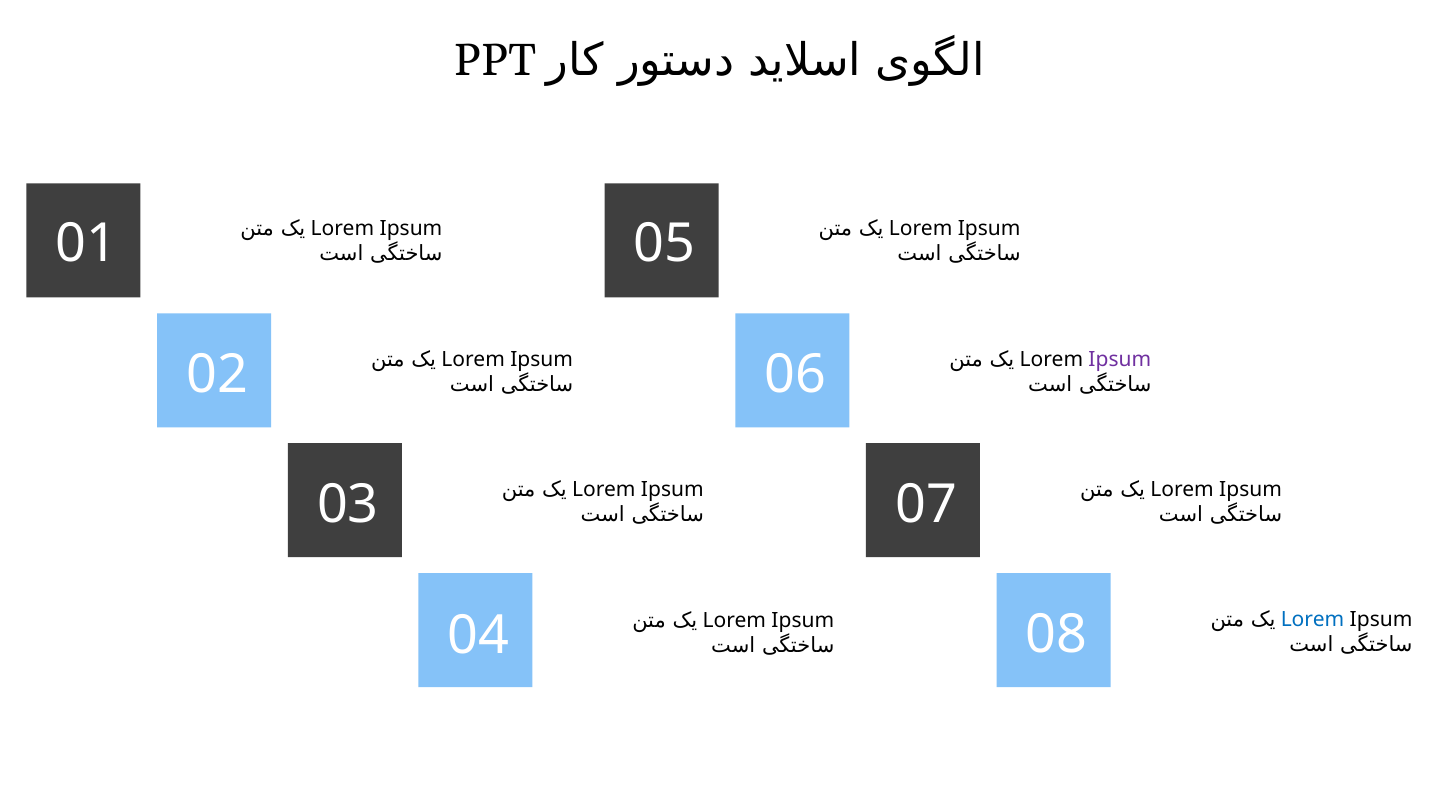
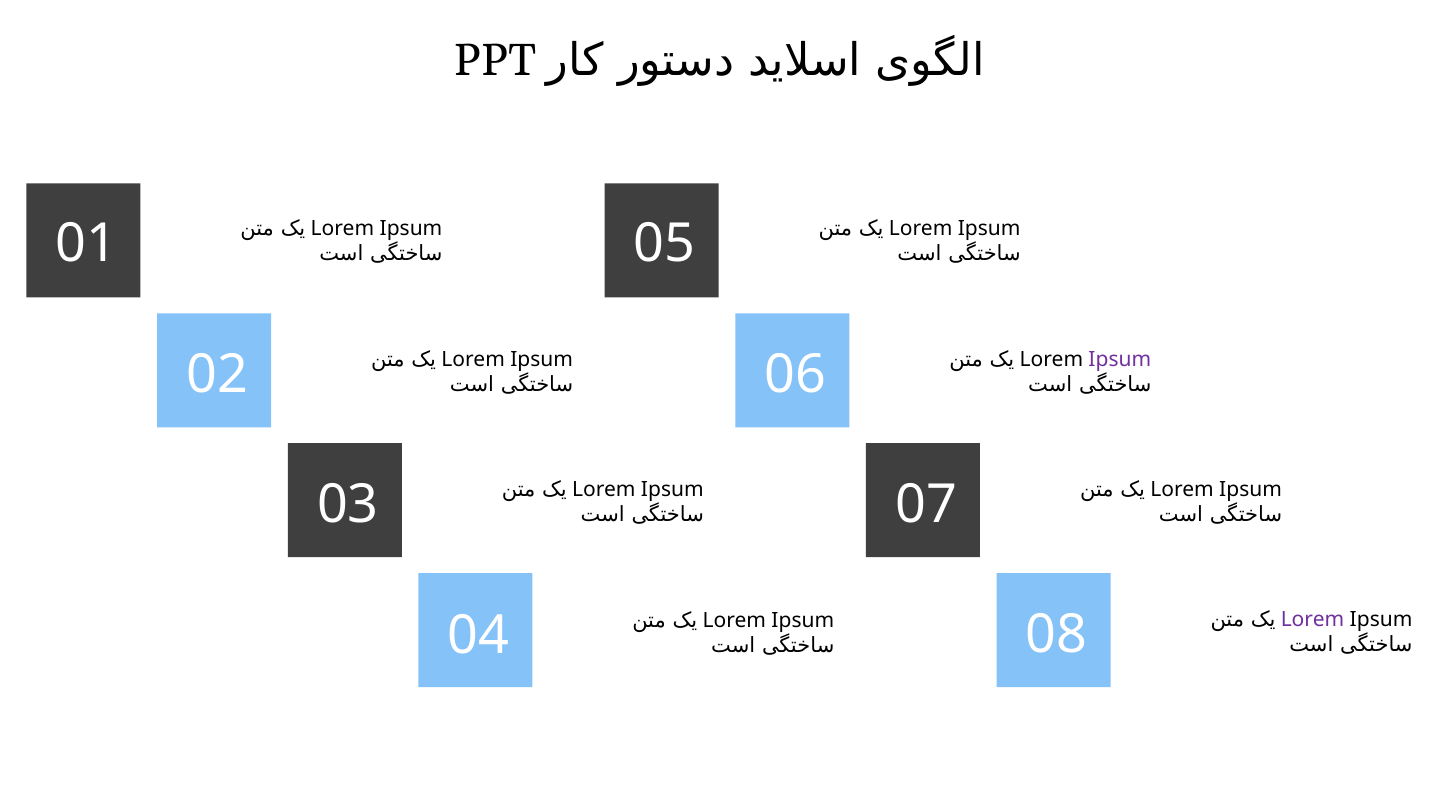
Lorem colour: blue -> purple (1313, 620)
